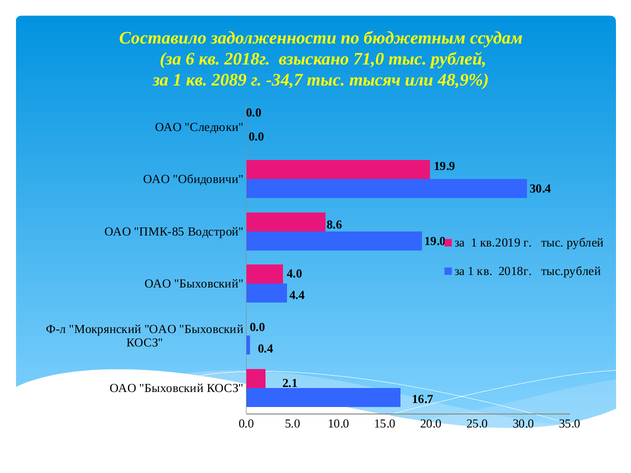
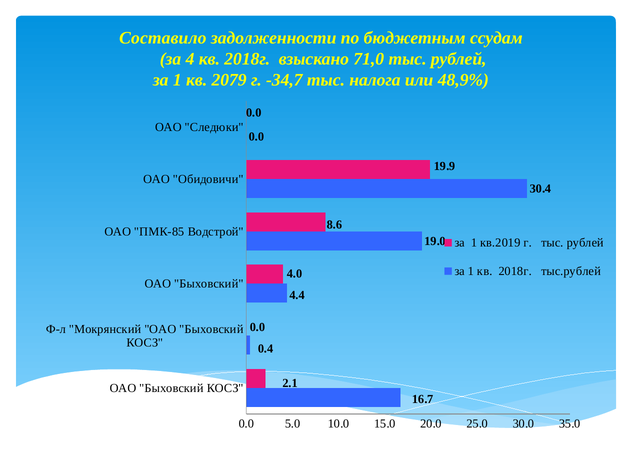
6: 6 -> 4 (190, 59)
2089: 2089 -> 2079 (229, 80)
тысяч: тысяч -> налога (375, 80)
